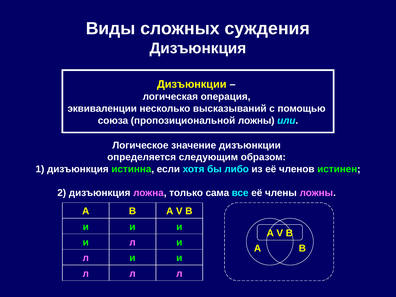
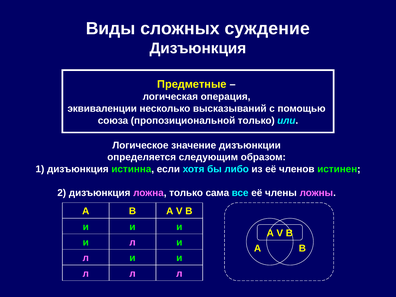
суждения: суждения -> суждение (267, 29)
Дизъюнкции: Дизъюнкции -> Предметные (192, 84)
пропозициональной ложны: ложны -> только (256, 120)
